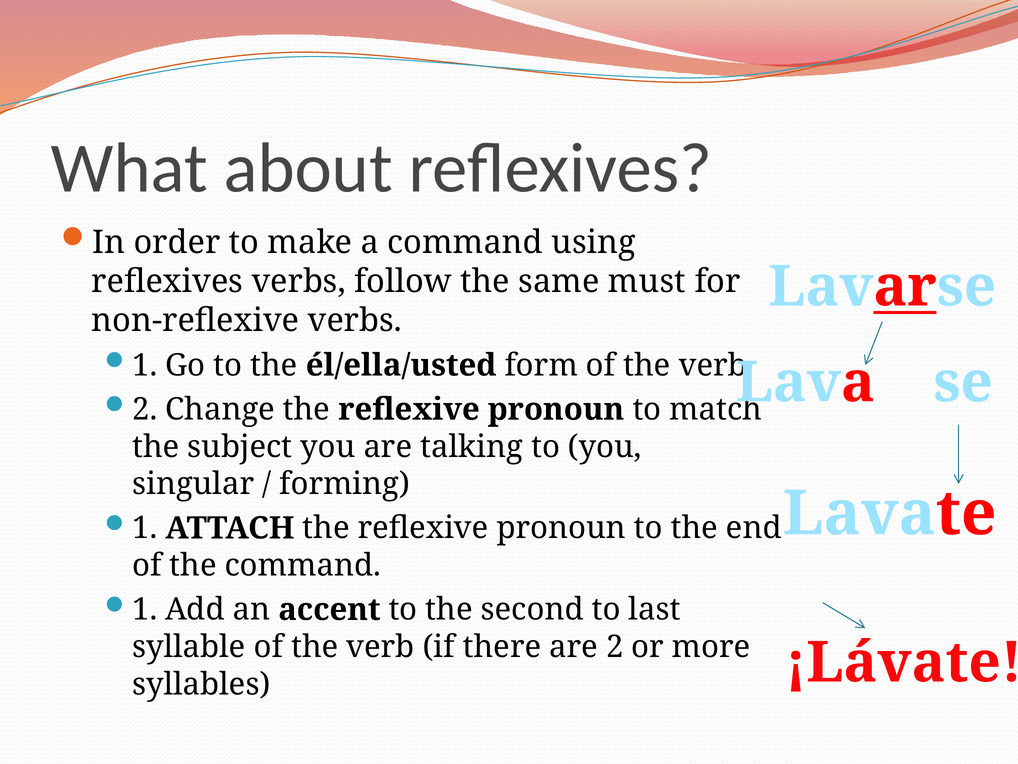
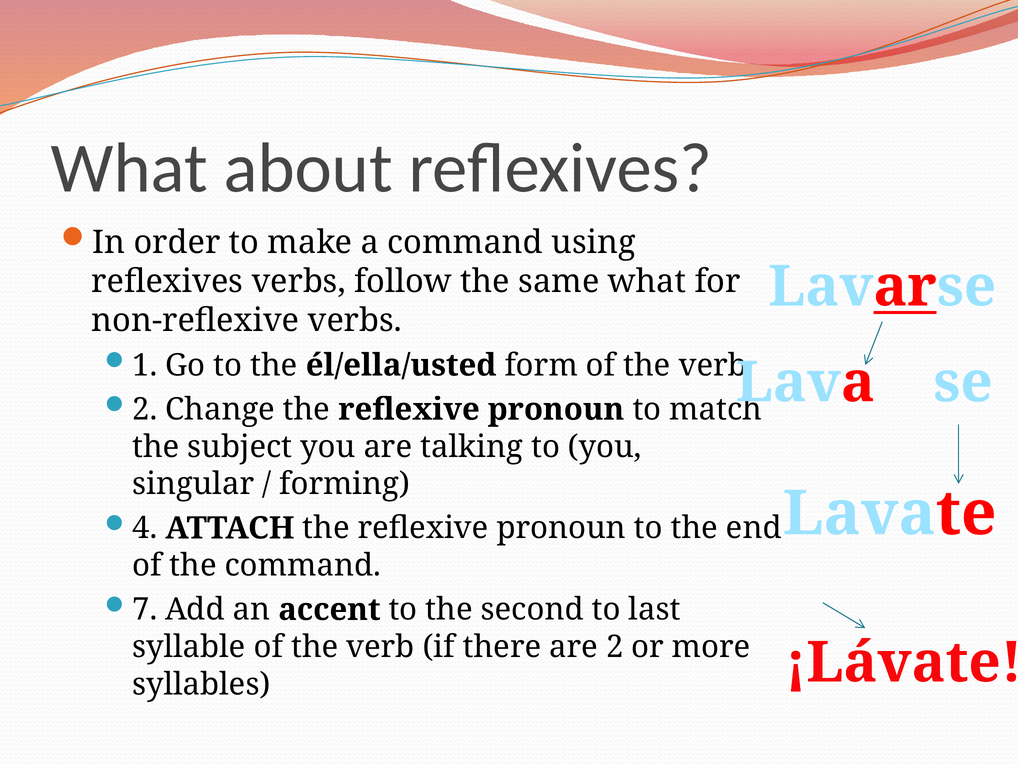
same must: must -> what (647, 281)
1: 1 -> 4 (145, 528)
1: 1 -> 7 (145, 609)
